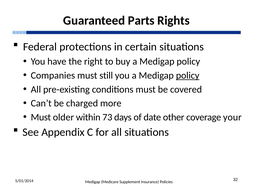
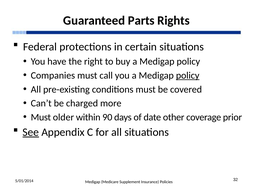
still: still -> call (106, 75)
73: 73 -> 90 (107, 117)
your: your -> prior (232, 117)
See underline: none -> present (31, 132)
